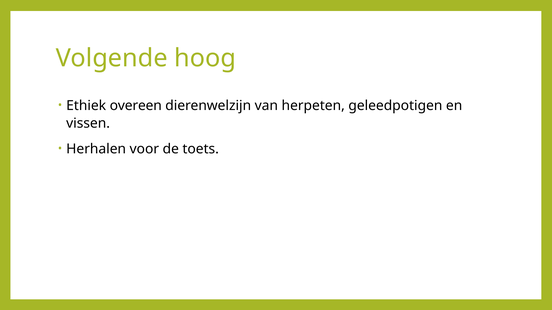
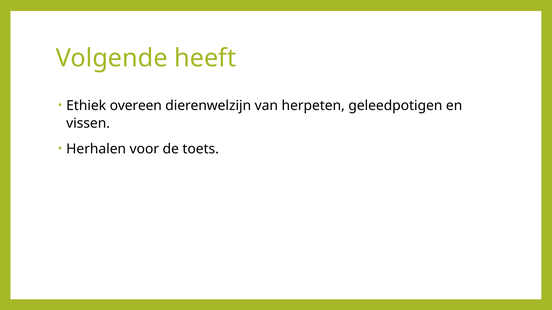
hoog: hoog -> heeft (205, 58)
